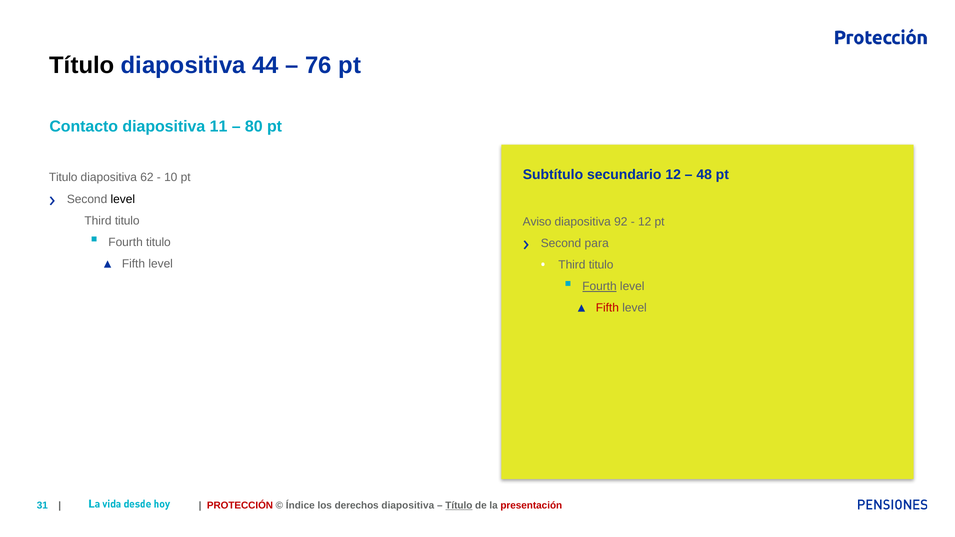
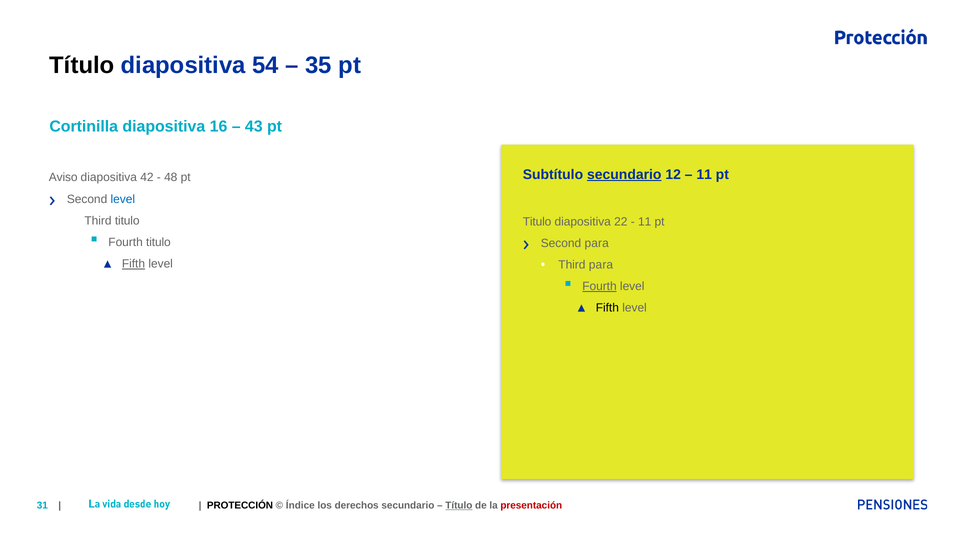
44: 44 -> 54 (265, 65)
76: 76 -> 35 (318, 65)
Contacto: Contacto -> Cortinilla (84, 126)
11: 11 -> 16 (219, 126)
80: 80 -> 43 (254, 126)
secundario underline: none -> present (624, 175)
48: 48 -> 11 (704, 175)
Titulo: Titulo -> Aviso (63, 178)
62: 62 -> 42 (147, 178)
10: 10 -> 48 (171, 178)
level colour: black -> blue (123, 199)
Aviso: Aviso -> Titulo (537, 222)
92: 92 -> 22 (621, 222)
12: 12 -> 11 (645, 222)
Fifth underline: none -> present (133, 264)
titulo: titulo -> para (601, 265)
Fifth colour: red -> black (607, 308)
PROTECCIÓN colour: red -> black (240, 506)
derechos diapositiva: diapositiva -> secundario (408, 506)
